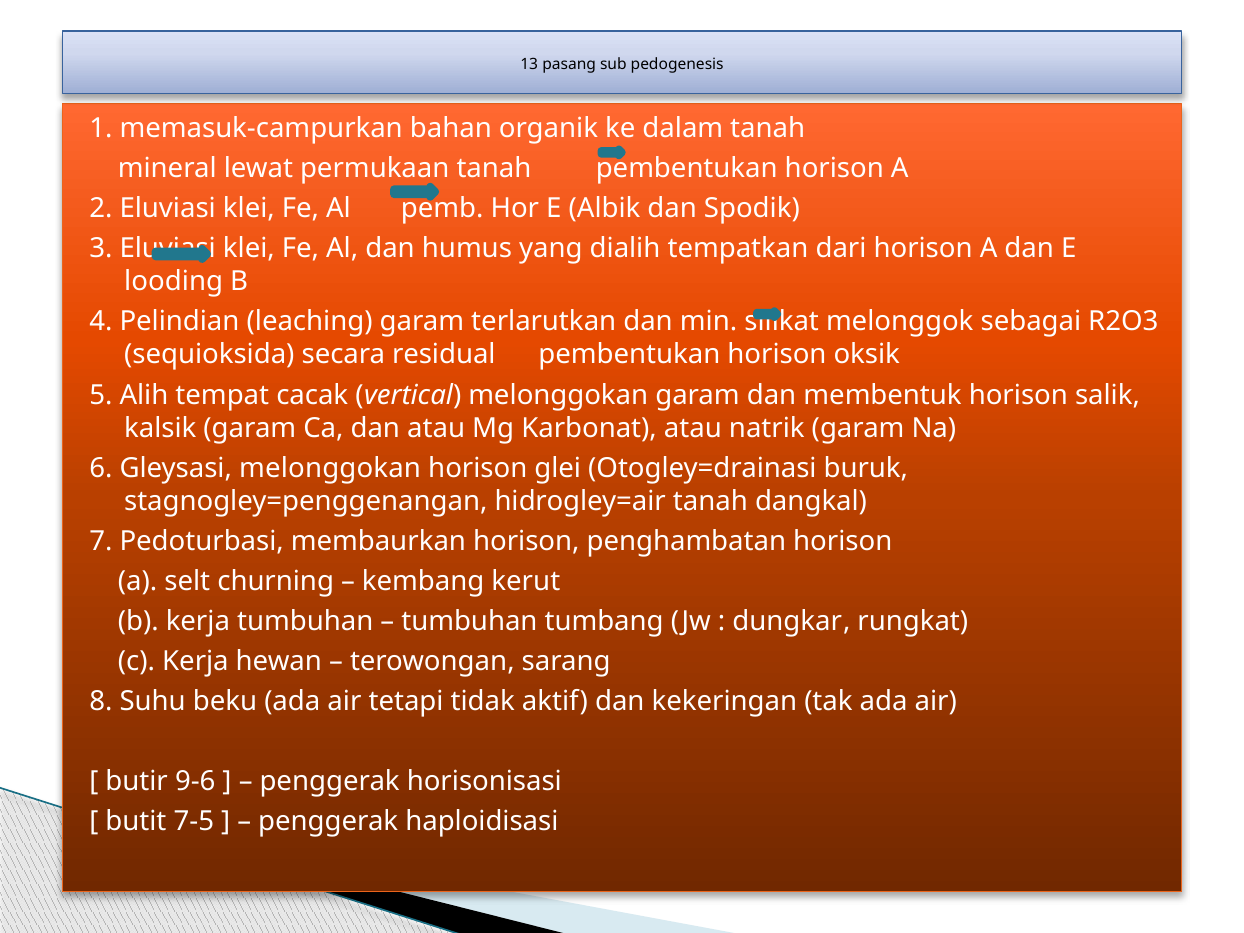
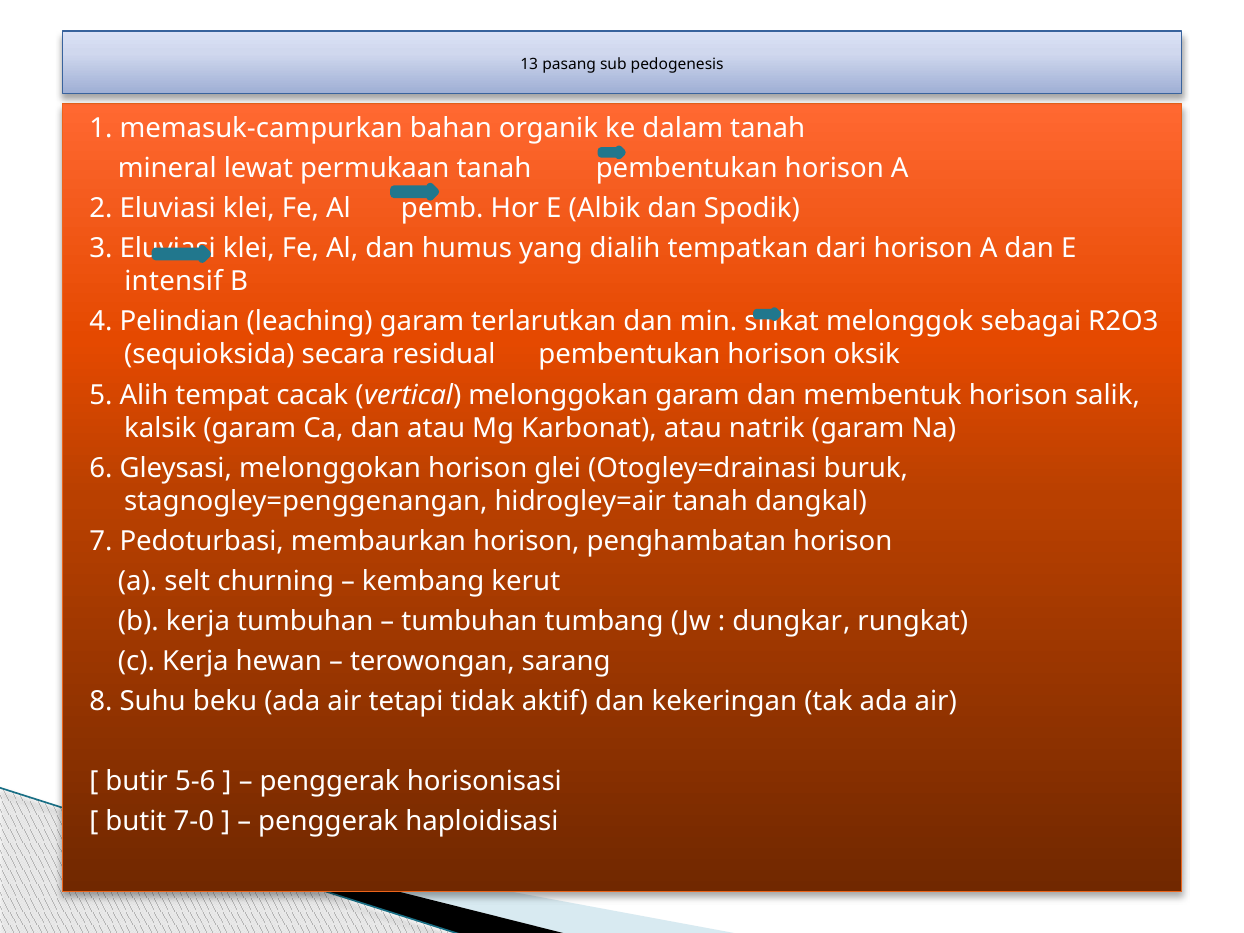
looding: looding -> intensif (174, 282)
9-6: 9-6 -> 5-6 (195, 782)
7-5: 7-5 -> 7-0 (194, 822)
